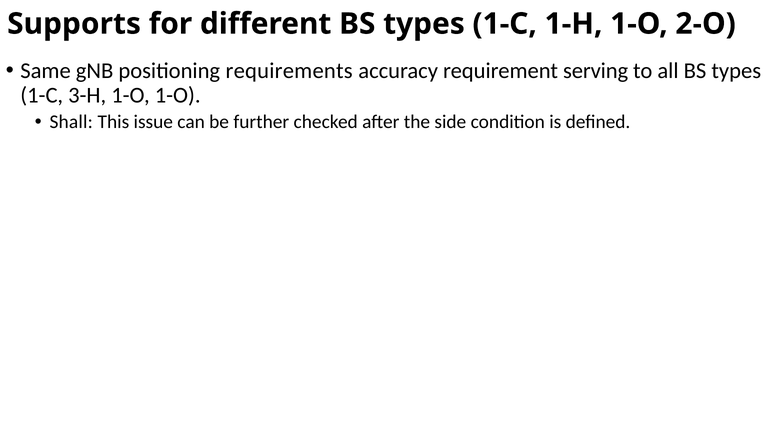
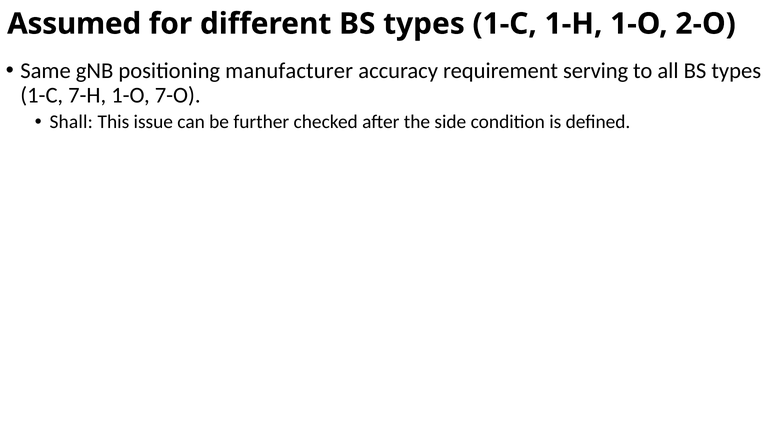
Supports: Supports -> Assumed (74, 24)
requirements: requirements -> manufacturer (289, 71)
3-H: 3-H -> 7-H (87, 95)
1-O 1-O: 1-O -> 7-O (178, 95)
